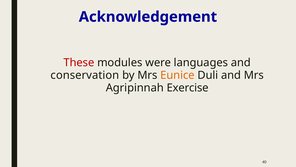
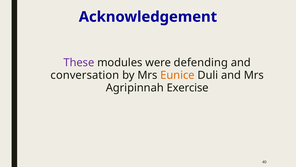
These colour: red -> purple (79, 62)
languages: languages -> defending (201, 62)
conservation: conservation -> conversation (85, 75)
